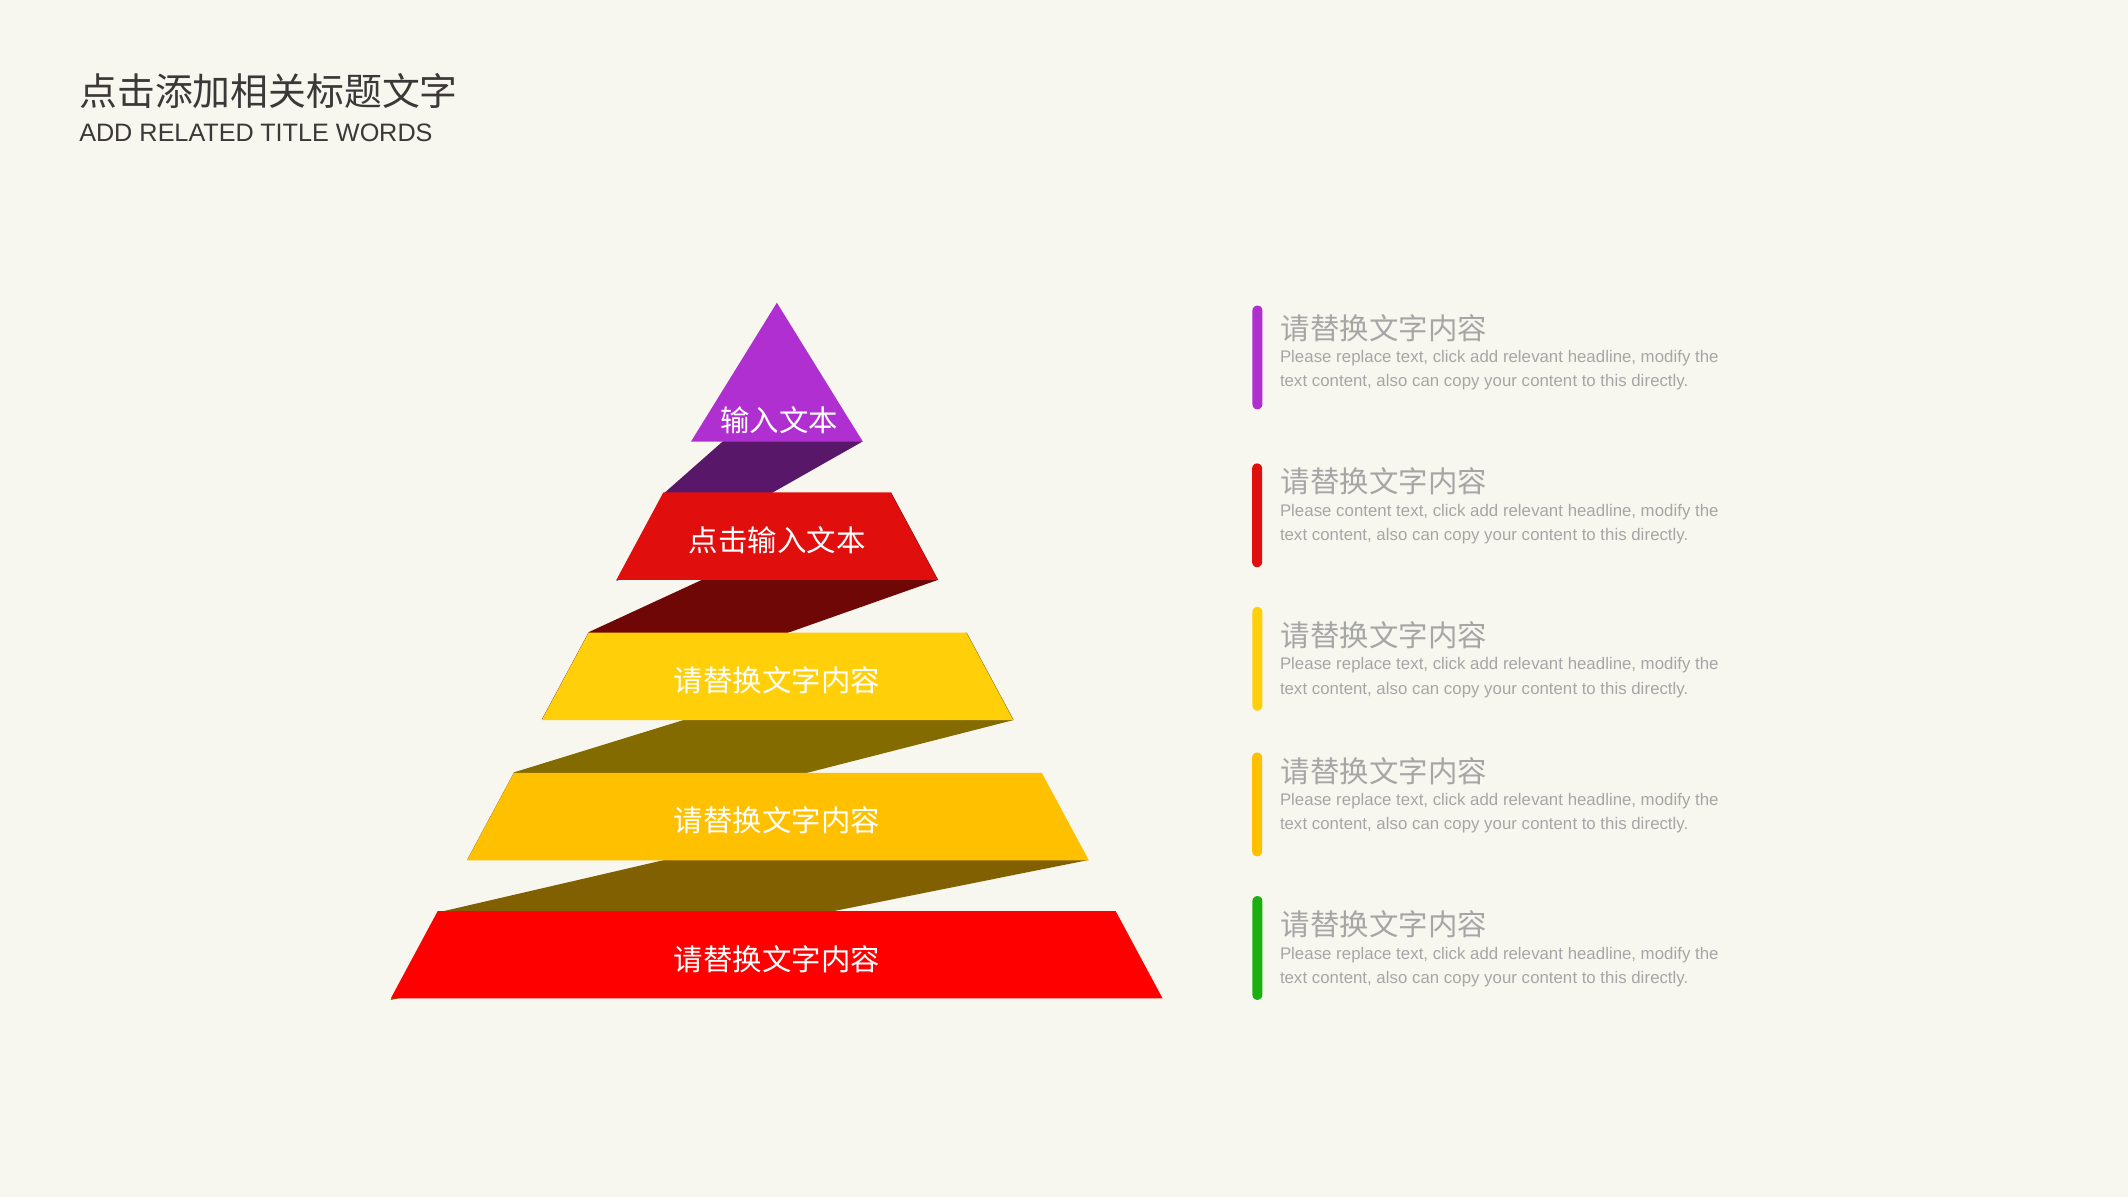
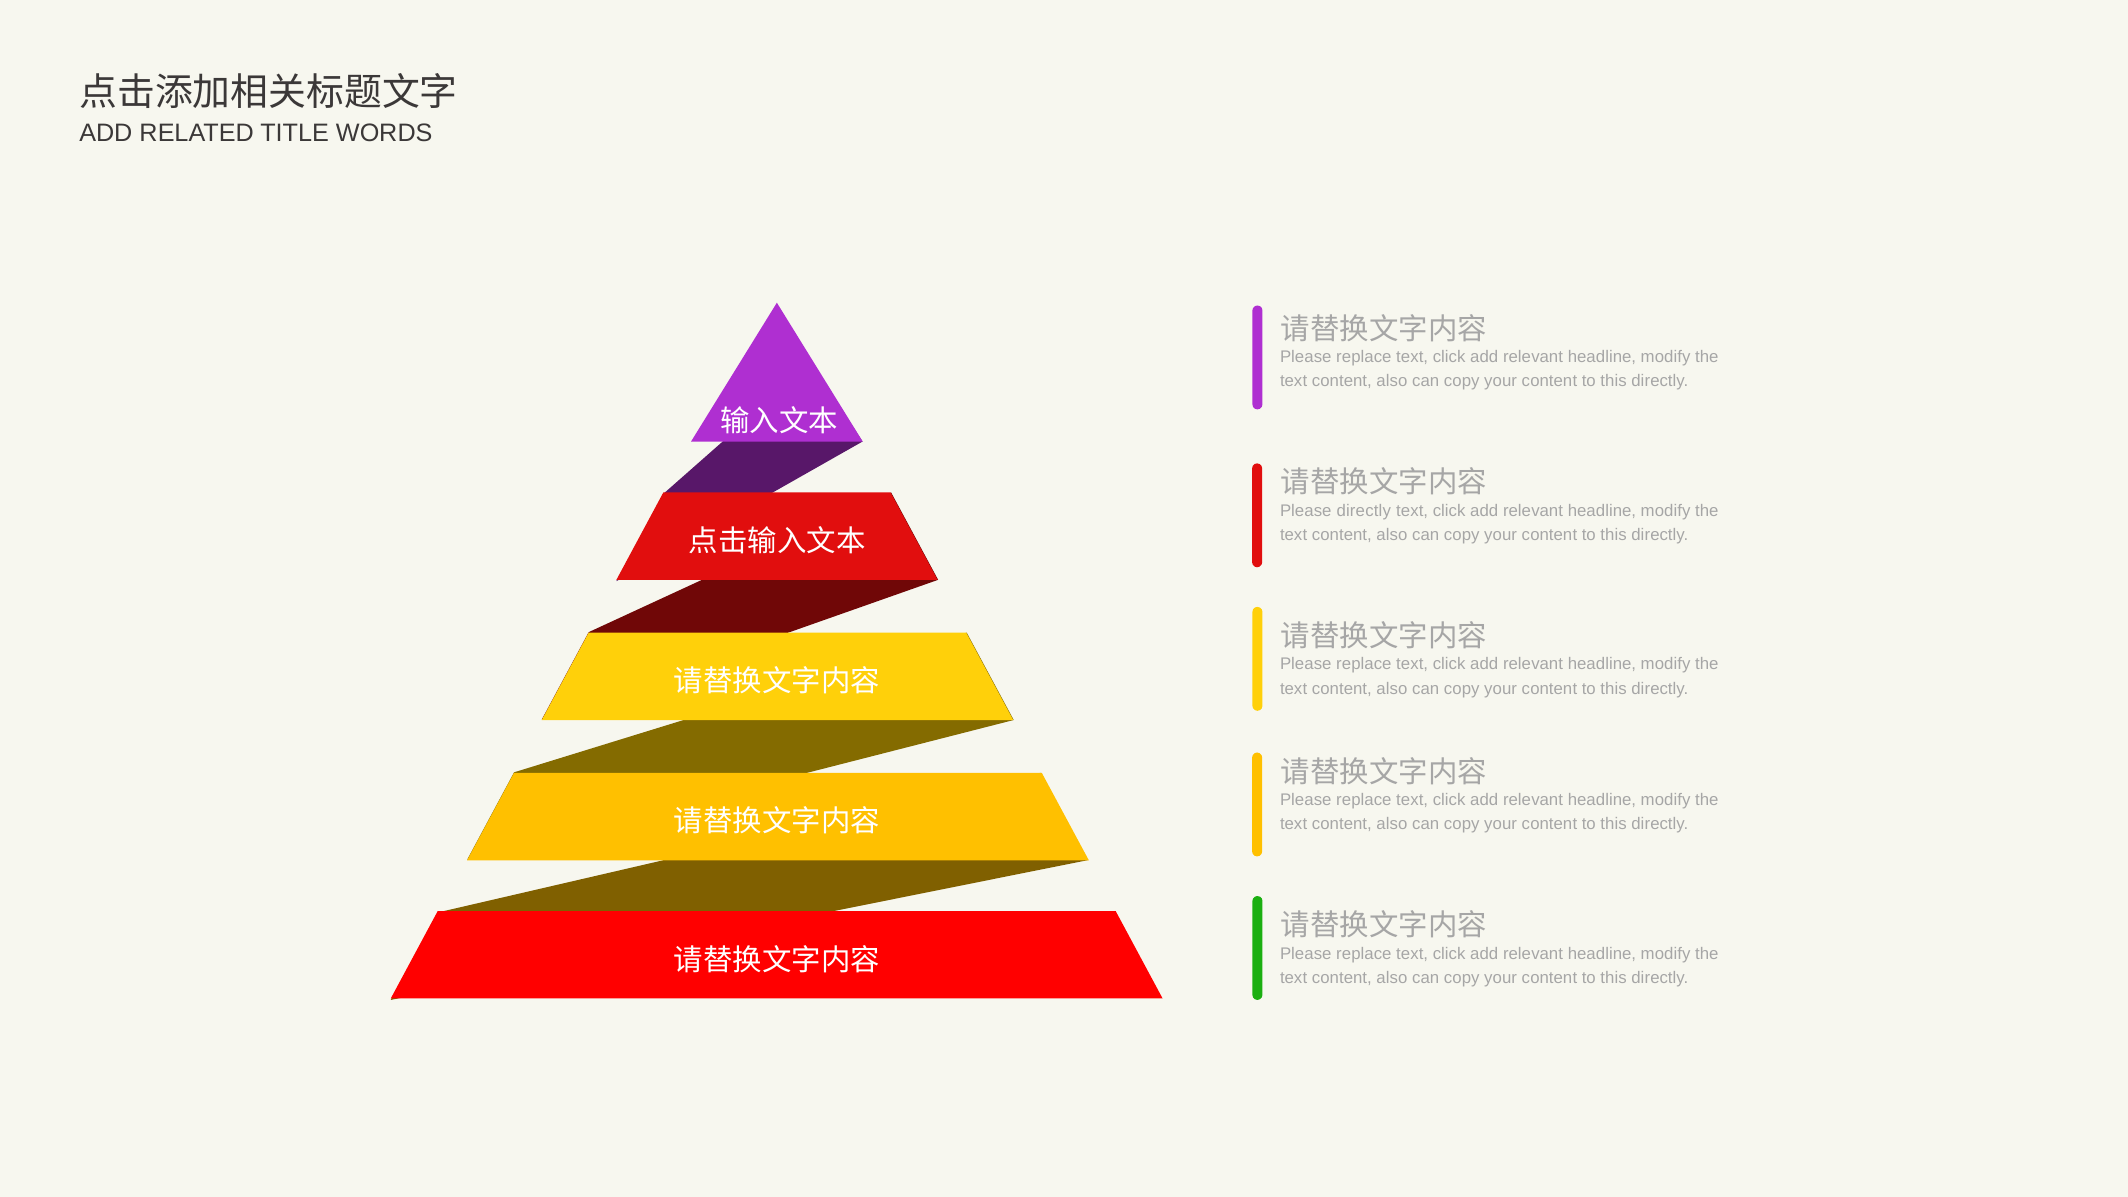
Please content: content -> directly (1364, 511)
